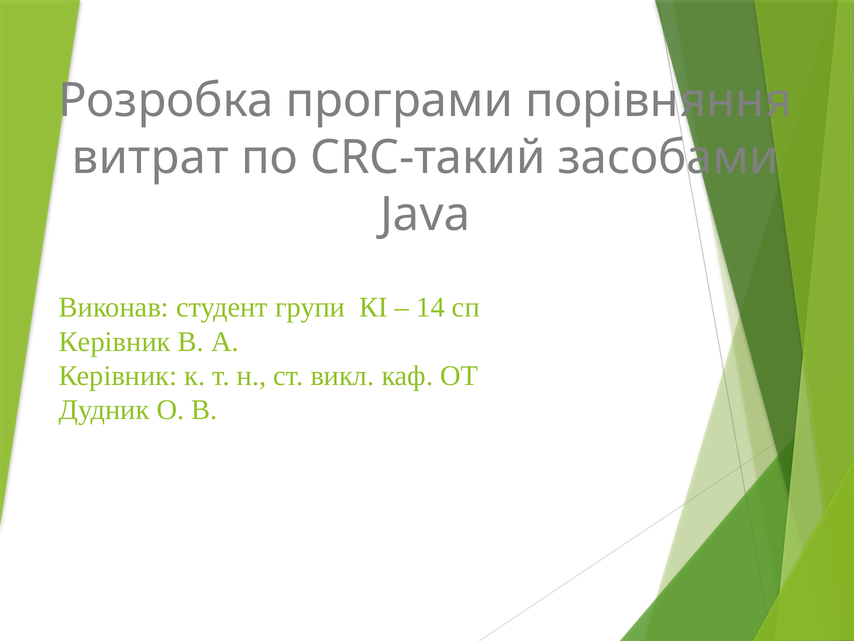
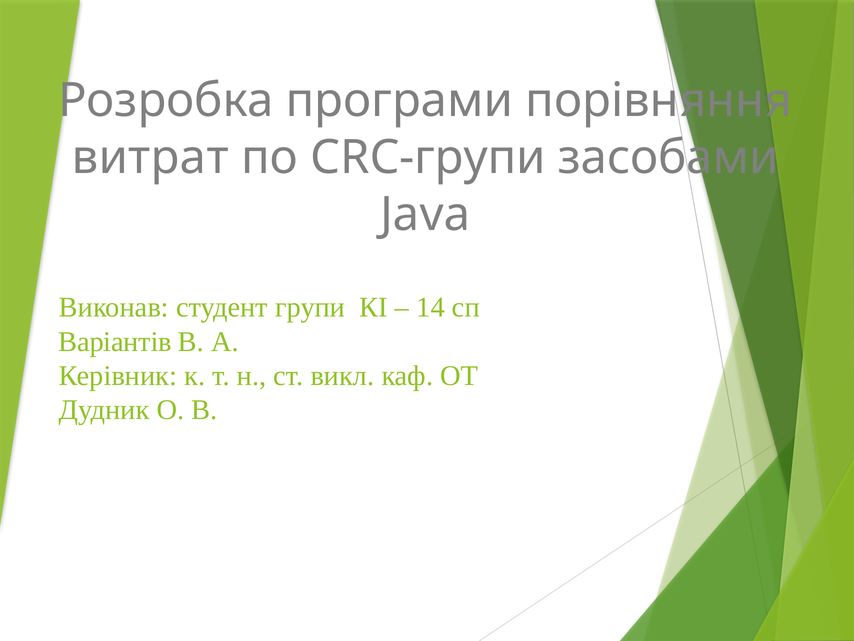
CRC-такий: CRC-такий -> CRC-групи (428, 158)
Керівник: Керівник -> Варіантів (115, 341)
